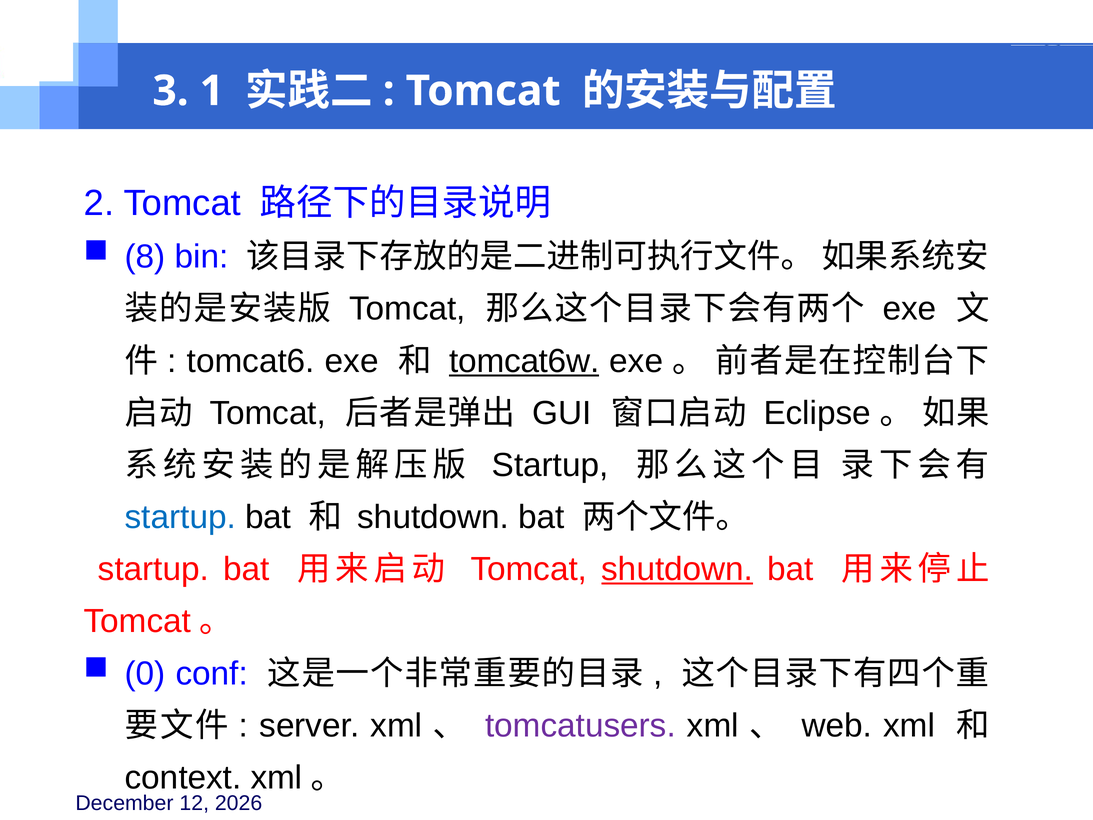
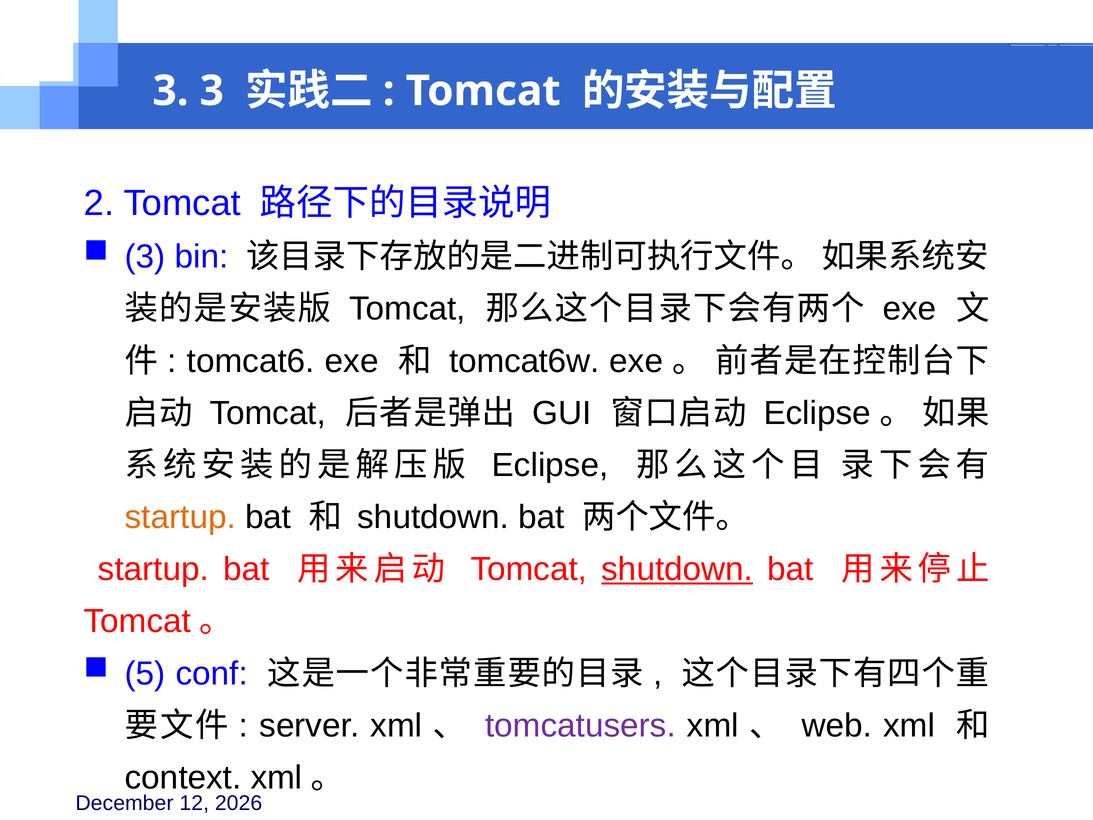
3 1: 1 -> 3 (212, 91)
8: 8 -> 3 (145, 257)
tomcat6w underline: present -> none (524, 361)
Startup: Startup -> Eclipse (550, 465)
startup colour: blue -> orange (180, 517)
0: 0 -> 5 (145, 673)
